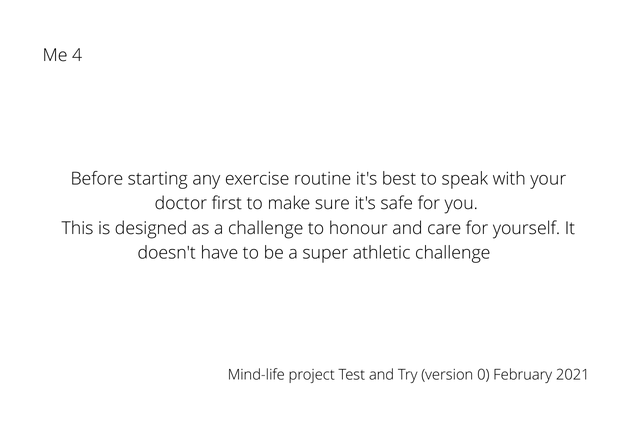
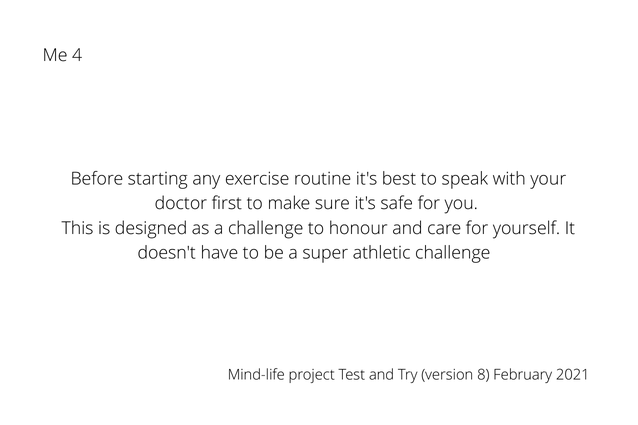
0: 0 -> 8 (483, 375)
